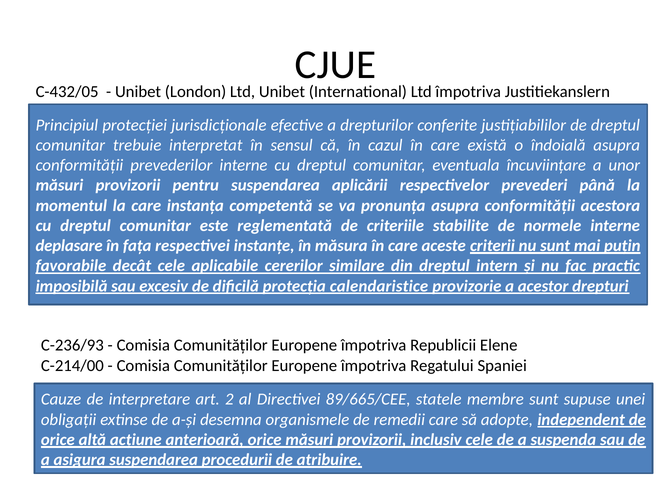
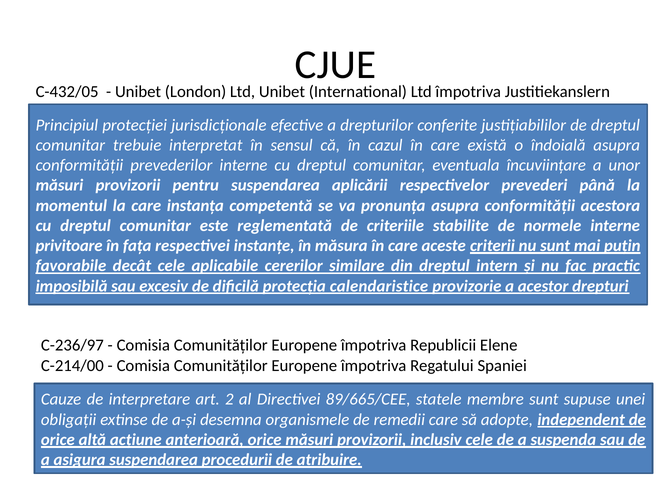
deplasare: deplasare -> privitoare (69, 246)
C-236/93: C-236/93 -> C-236/97 (72, 346)
